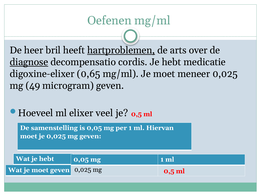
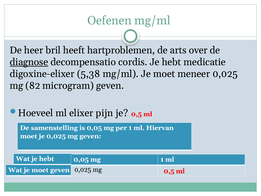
hartproblemen underline: present -> none (121, 50)
0,65: 0,65 -> 5,38 (89, 74)
49: 49 -> 82 (33, 85)
veel: veel -> pijn (104, 113)
